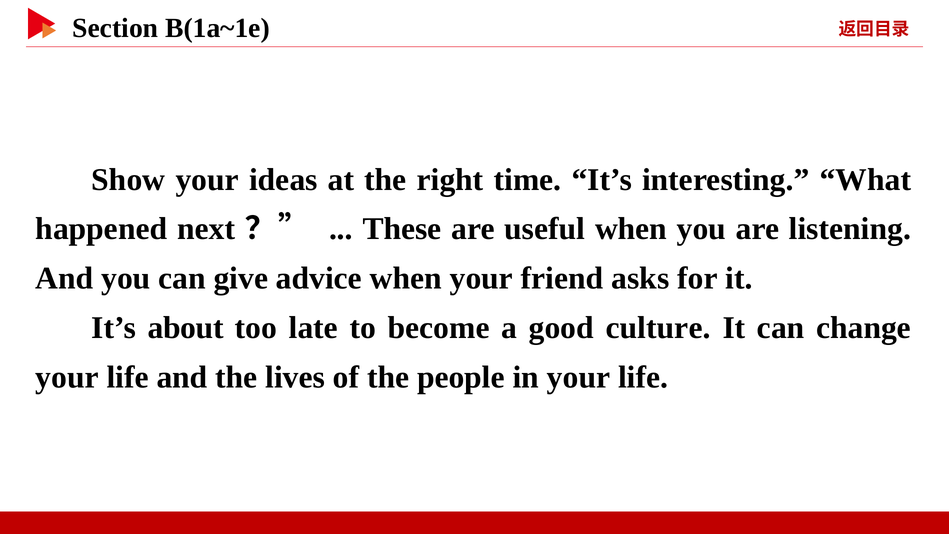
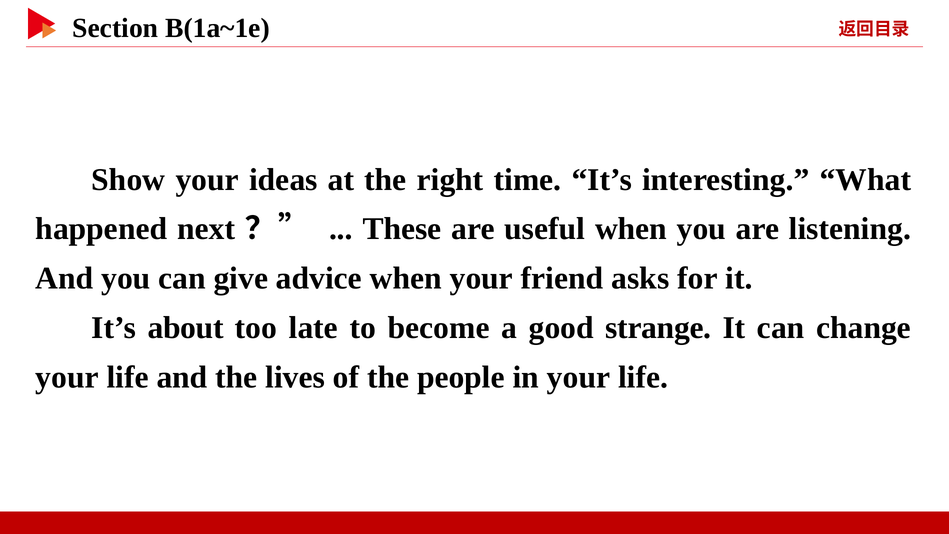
culture: culture -> strange (658, 328)
